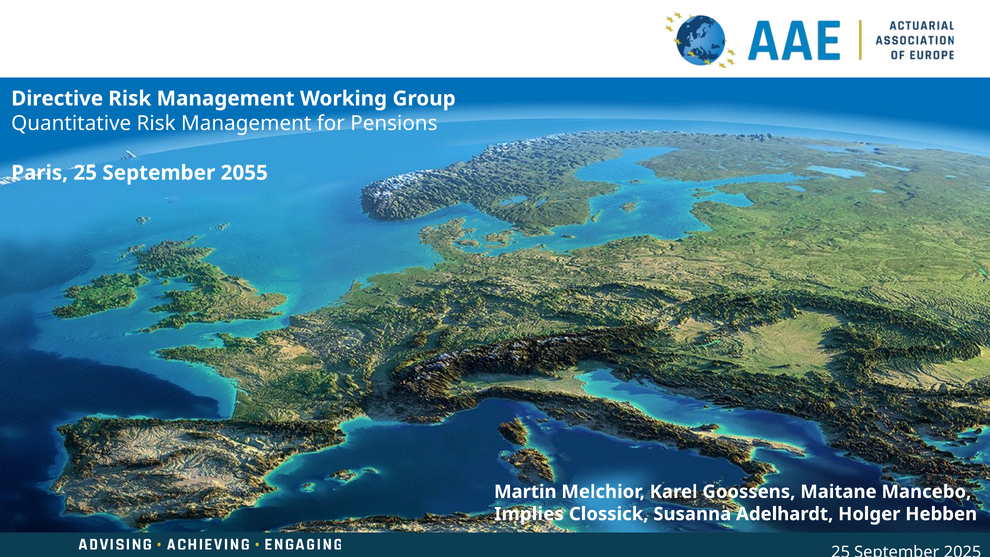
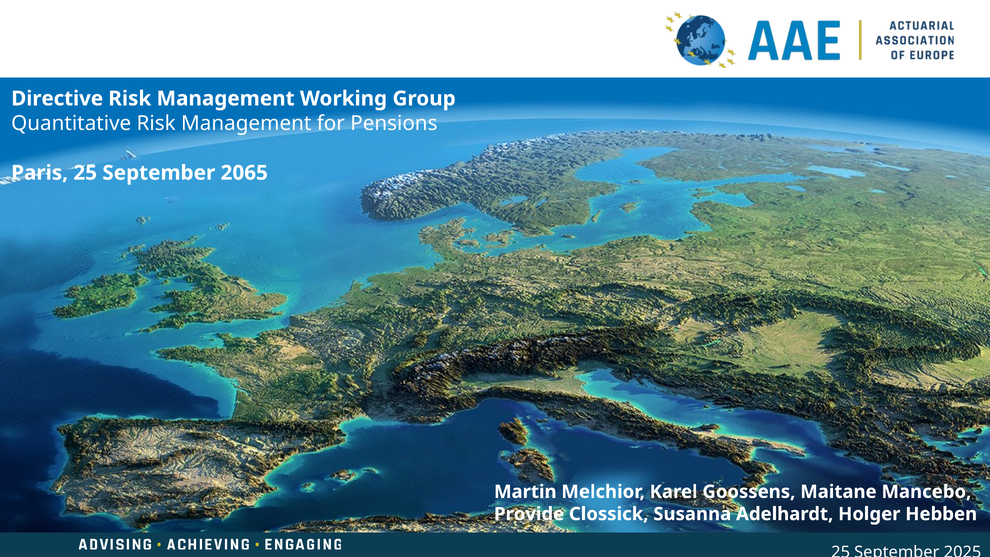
2055: 2055 -> 2065 (244, 173)
Implies: Implies -> Provide (529, 514)
